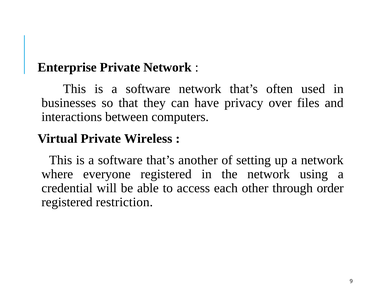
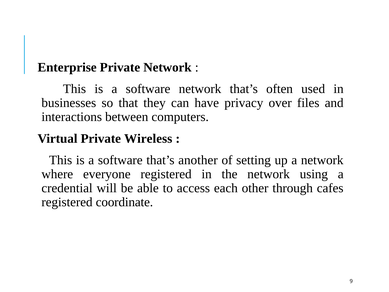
order: order -> cafes (330, 188)
restriction: restriction -> coordinate (124, 202)
